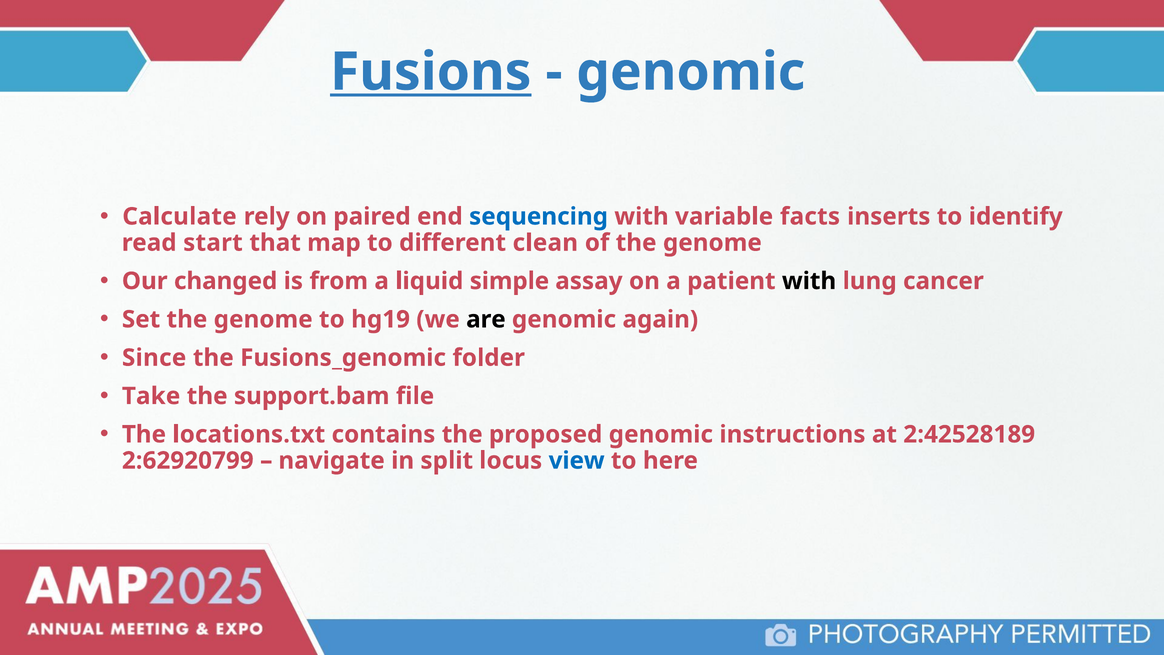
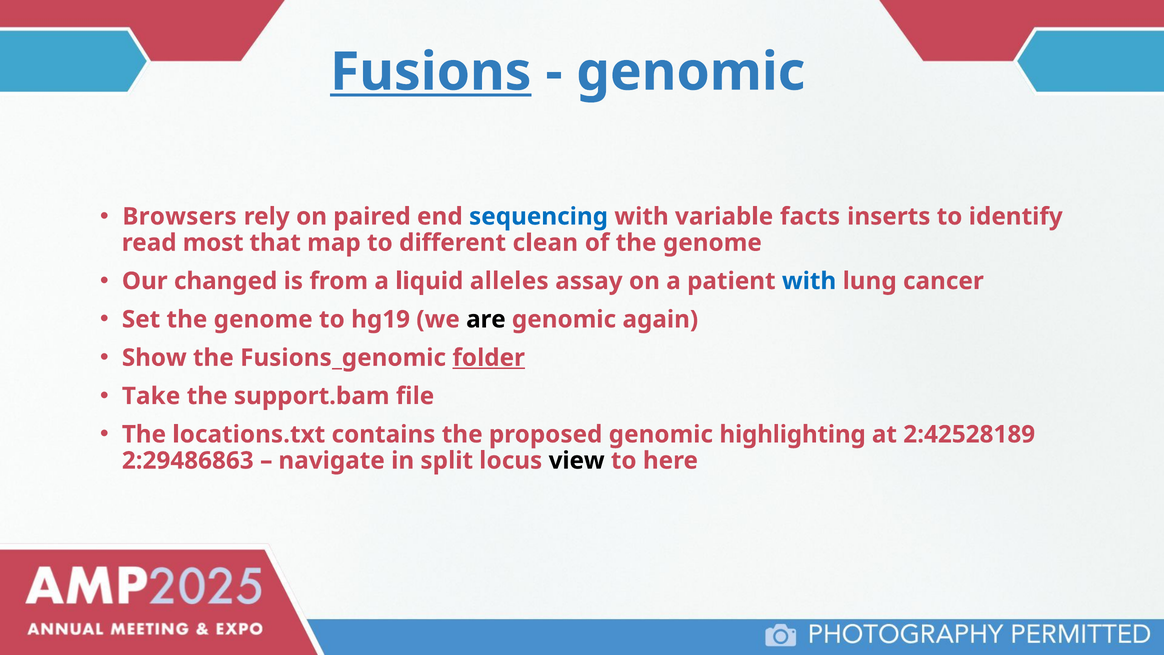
Calculate: Calculate -> Browsers (179, 216)
start: start -> most (213, 243)
simple: simple -> alleles (509, 281)
with colour: black -> blue (809, 281)
Since: Since -> Show (154, 358)
folder underline: none -> present (489, 358)
instructions: instructions -> highlighting (793, 434)
2:62920799: 2:62920799 -> 2:29486863 (188, 460)
view colour: blue -> black (577, 460)
